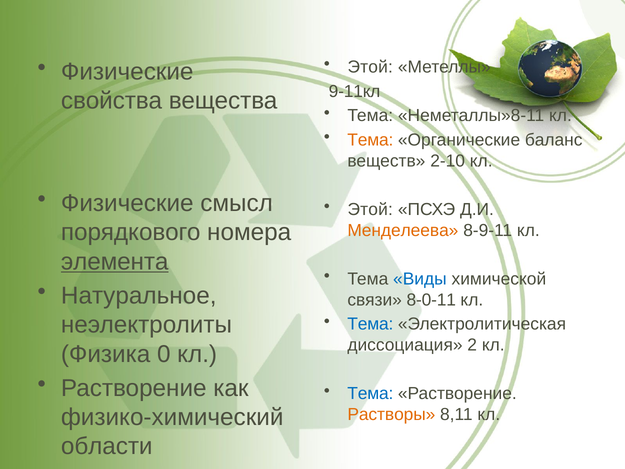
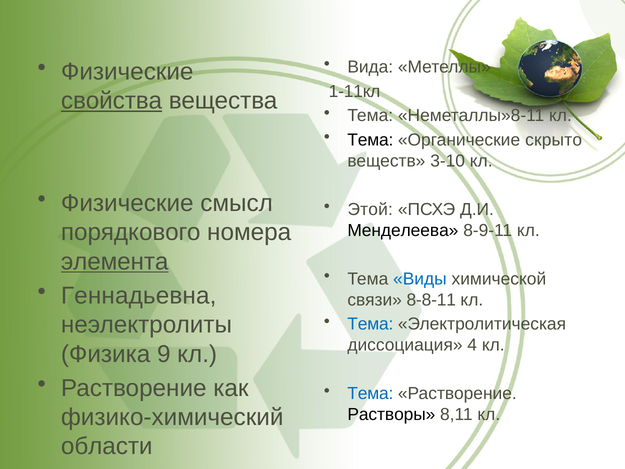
Этой: Этой -> Вида (370, 67)
9-11кл: 9-11кл -> 1-11кл (355, 91)
свойства underline: none -> present (112, 101)
Тема colour: orange -> black (370, 140)
баланс: баланс -> скрыто (554, 140)
2-10: 2-10 -> 3-10 (448, 161)
Менделеева colour: orange -> black (403, 230)
Натуральное: Натуральное -> Геннадьевна (139, 295)
8-0-11: 8-0-11 -> 8-8-11 (431, 300)
2: 2 -> 4 (472, 345)
0: 0 -> 9 (164, 354)
Растворы colour: orange -> black (391, 414)
